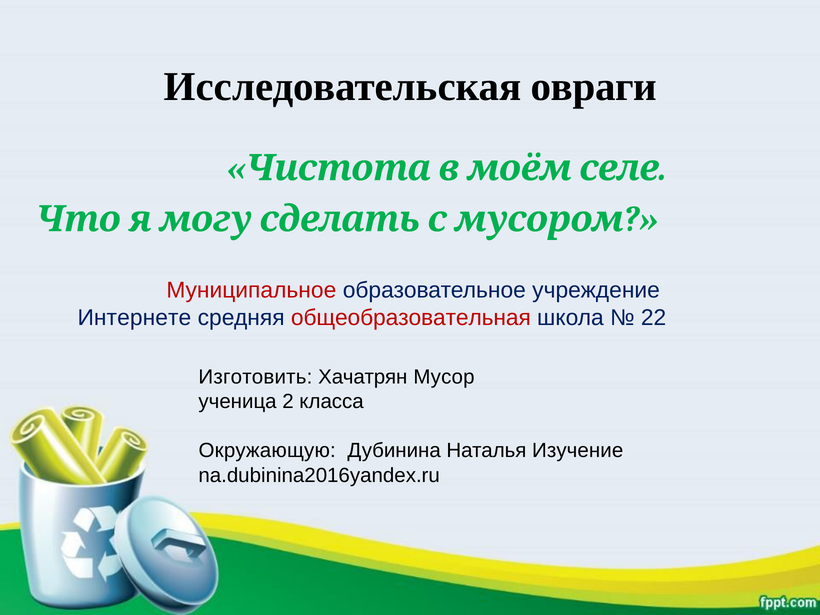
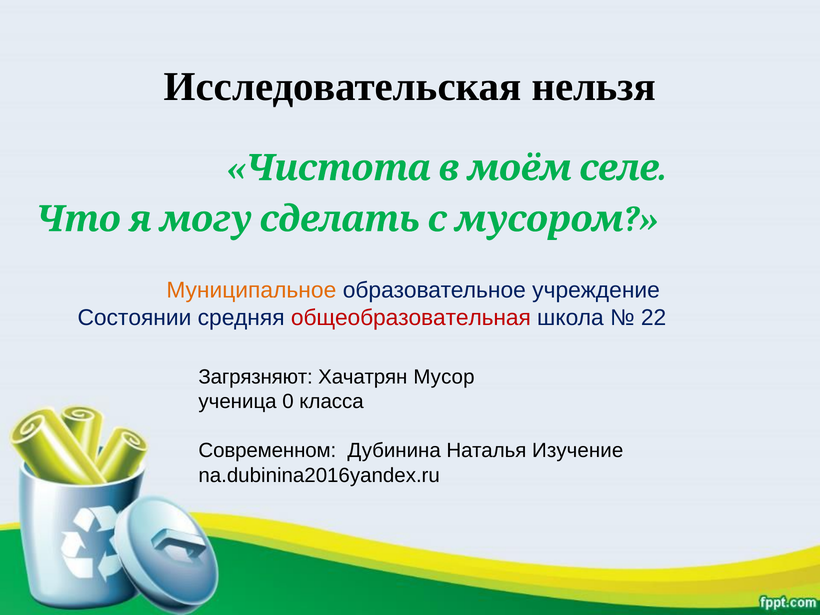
овраги: овраги -> нельзя (594, 87)
Муниципальное colour: red -> orange (251, 290)
Интернете: Интернете -> Состоянии (134, 318)
Изготовить: Изготовить -> Загрязняют (256, 377)
2: 2 -> 0 (288, 401)
Окружающую: Окружающую -> Современном (267, 451)
